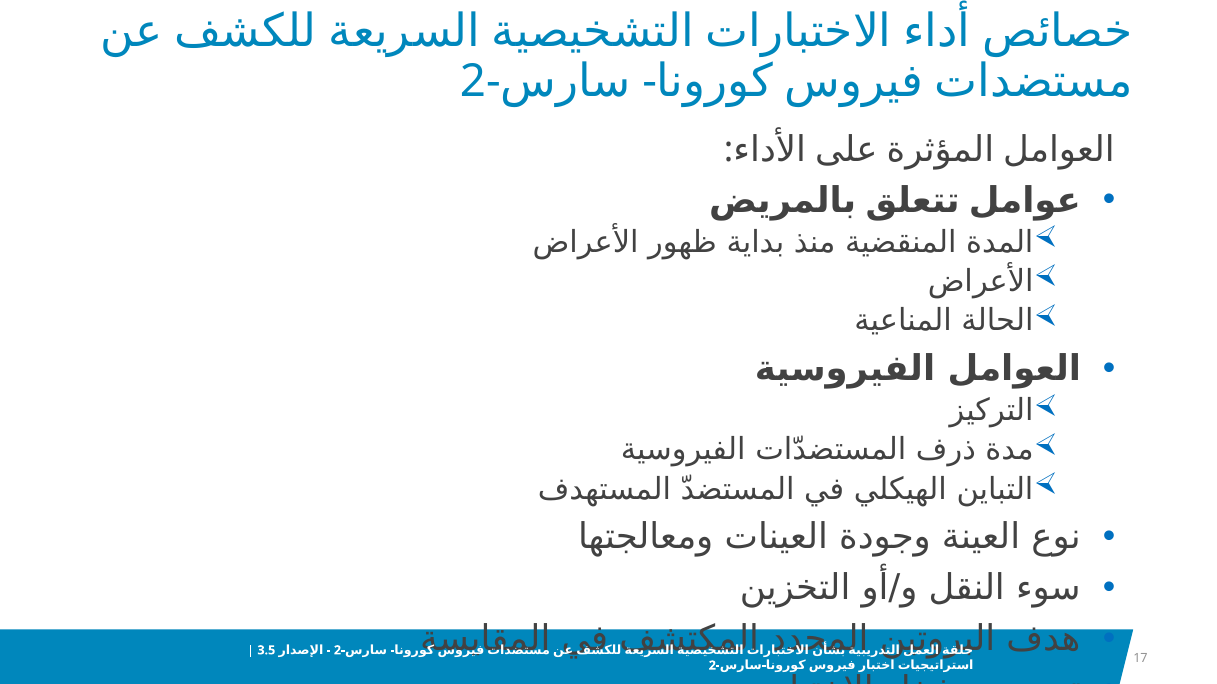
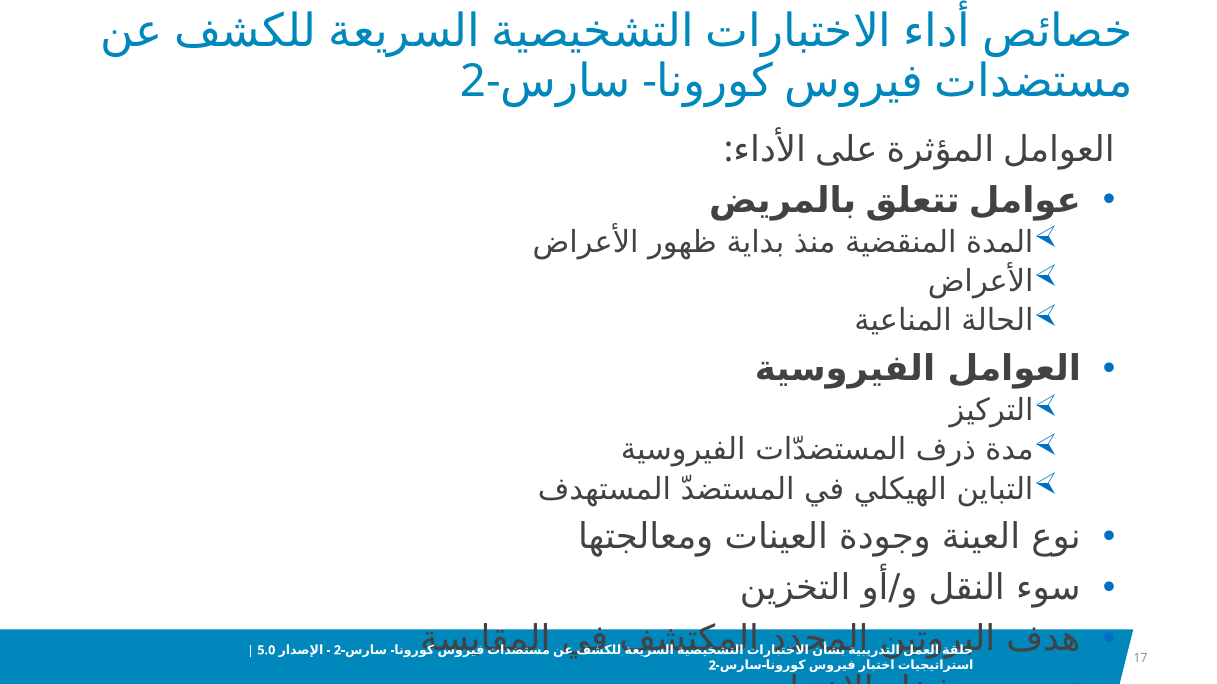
3.5: 3.5 -> 5.0 (266, 651)
